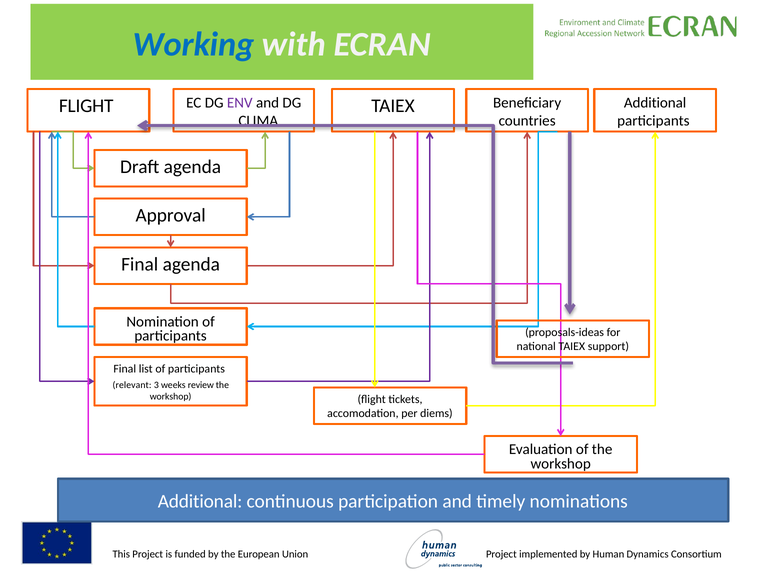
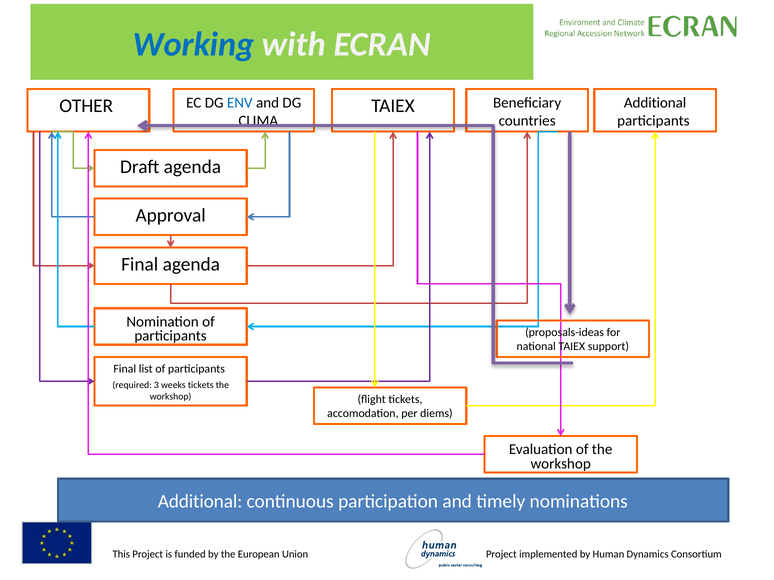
FLIGHT: FLIGHT -> OTHER (86, 106)
ENV colour: purple -> blue (240, 103)
relevant: relevant -> required (132, 385)
weeks review: review -> tickets (201, 385)
